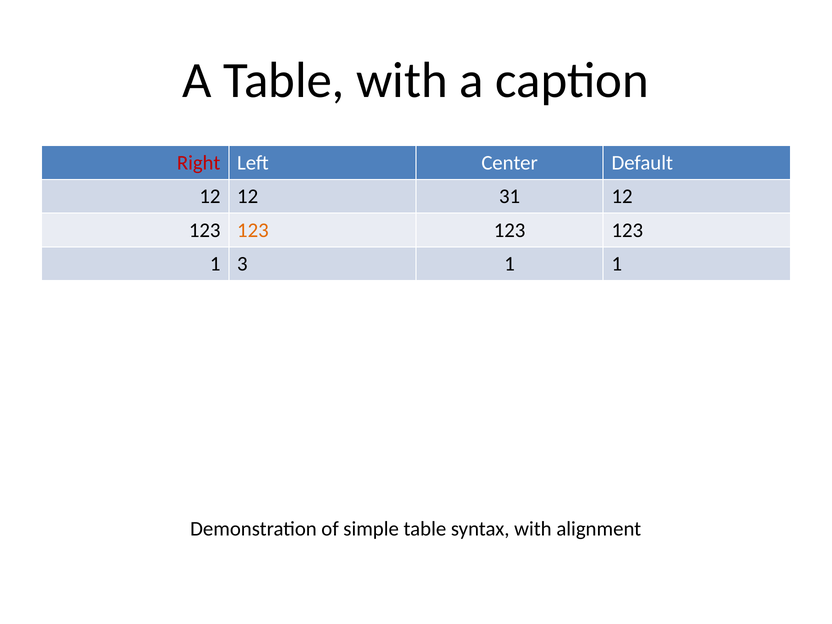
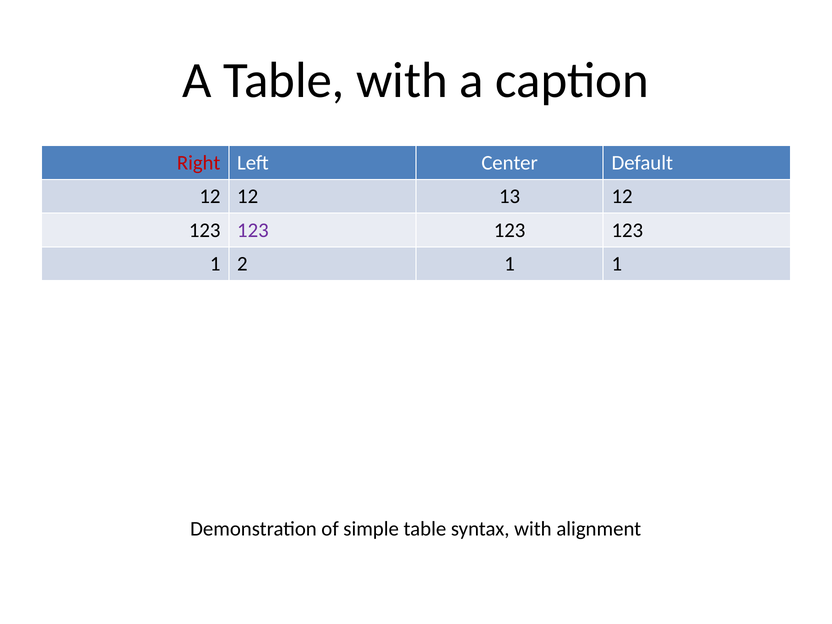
31: 31 -> 13 (510, 196)
123 colour: orange -> purple (253, 230)
3: 3 -> 2 (242, 264)
